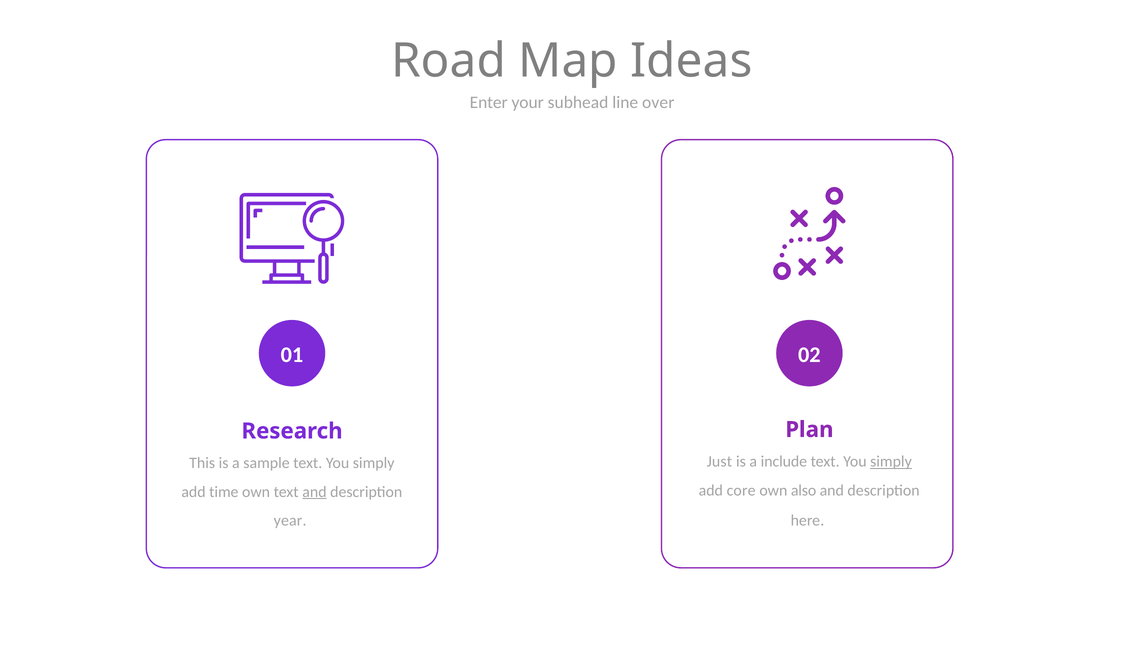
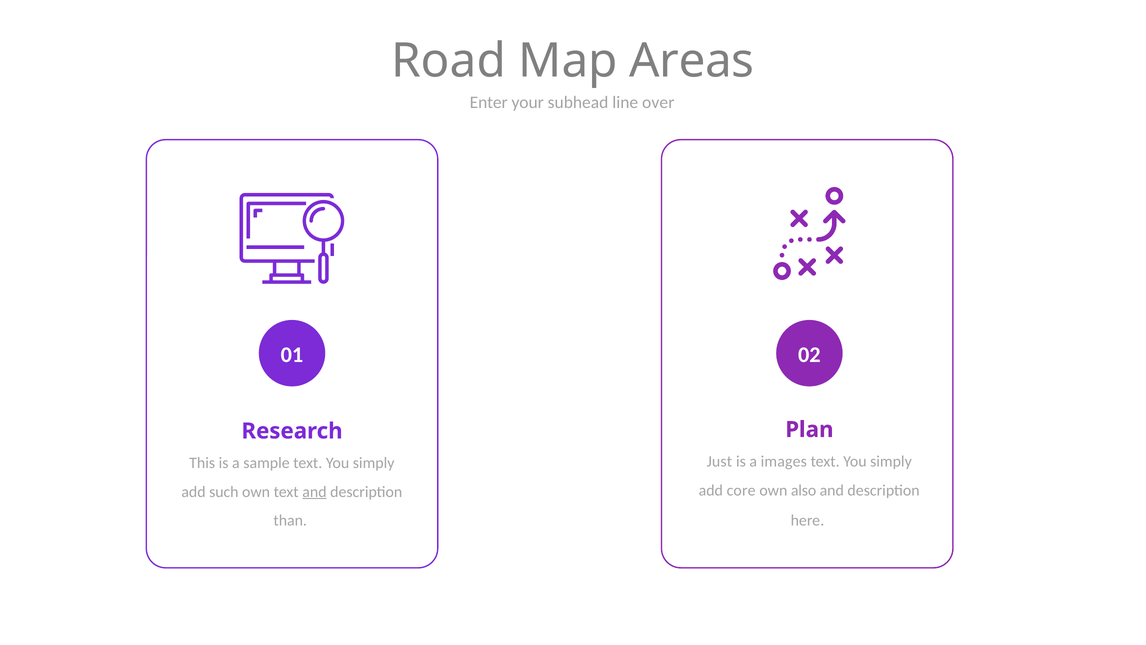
Ideas: Ideas -> Areas (692, 61)
include: include -> images (784, 461)
simply underline: present -> none (891, 461)
time: time -> such (224, 492)
year: year -> than (290, 520)
